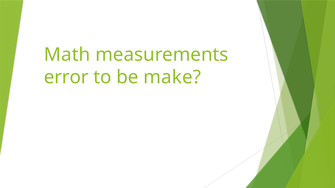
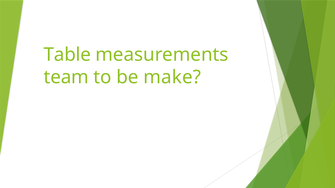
Math: Math -> Table (67, 55)
error: error -> team (66, 77)
